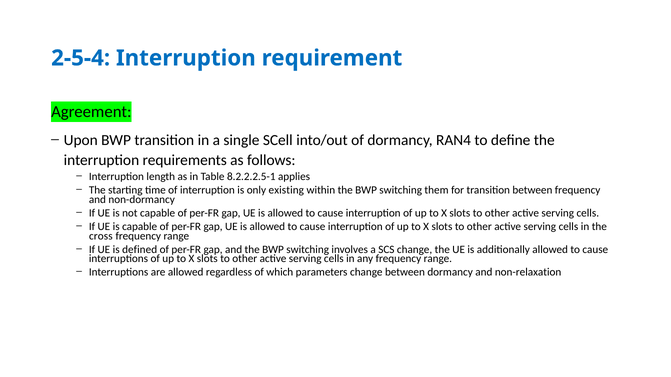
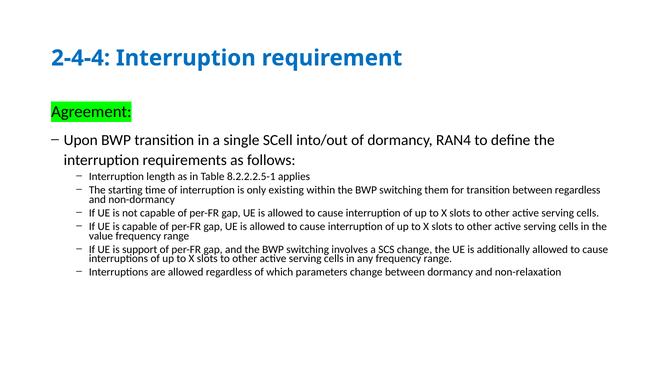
2-5-4: 2-5-4 -> 2-4-4 (81, 58)
between frequency: frequency -> regardless (578, 190)
cross: cross -> value (101, 236)
defined: defined -> support (140, 250)
